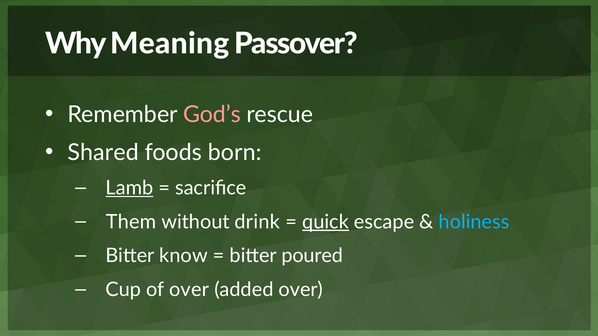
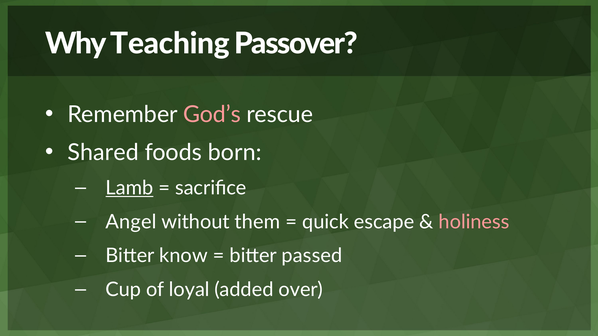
Meaning: Meaning -> Teaching (170, 44)
Them: Them -> Angel (131, 222)
drink: drink -> them (257, 222)
quick underline: present -> none (326, 222)
holiness colour: light blue -> pink (474, 222)
poured: poured -> passed (312, 256)
of over: over -> loyal (189, 290)
